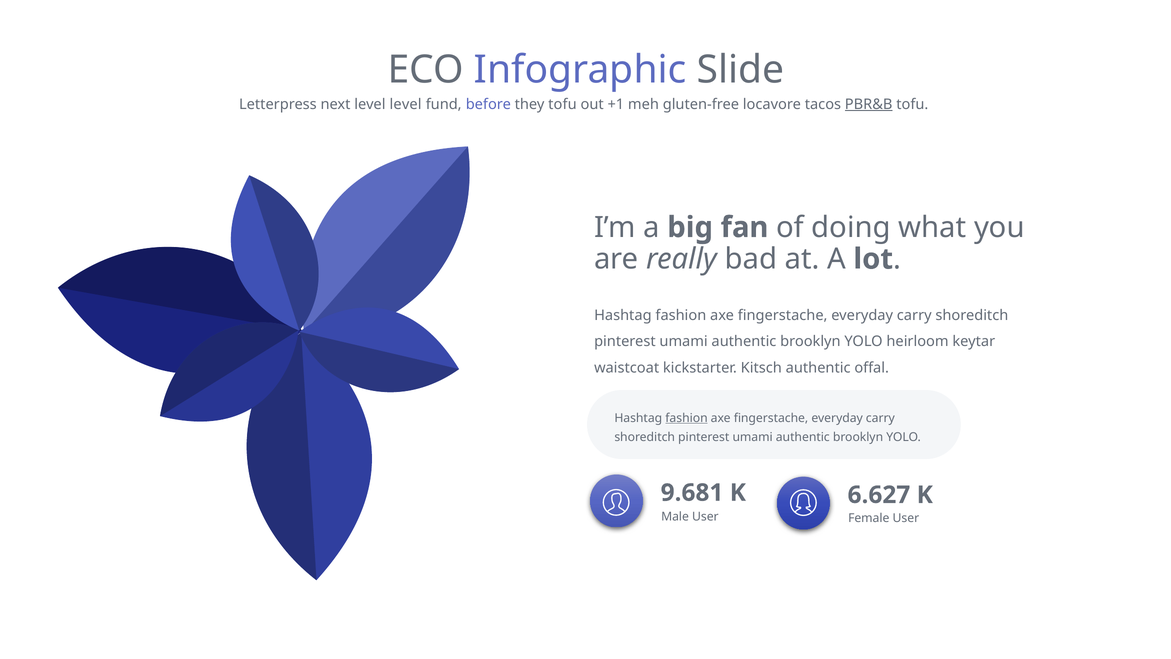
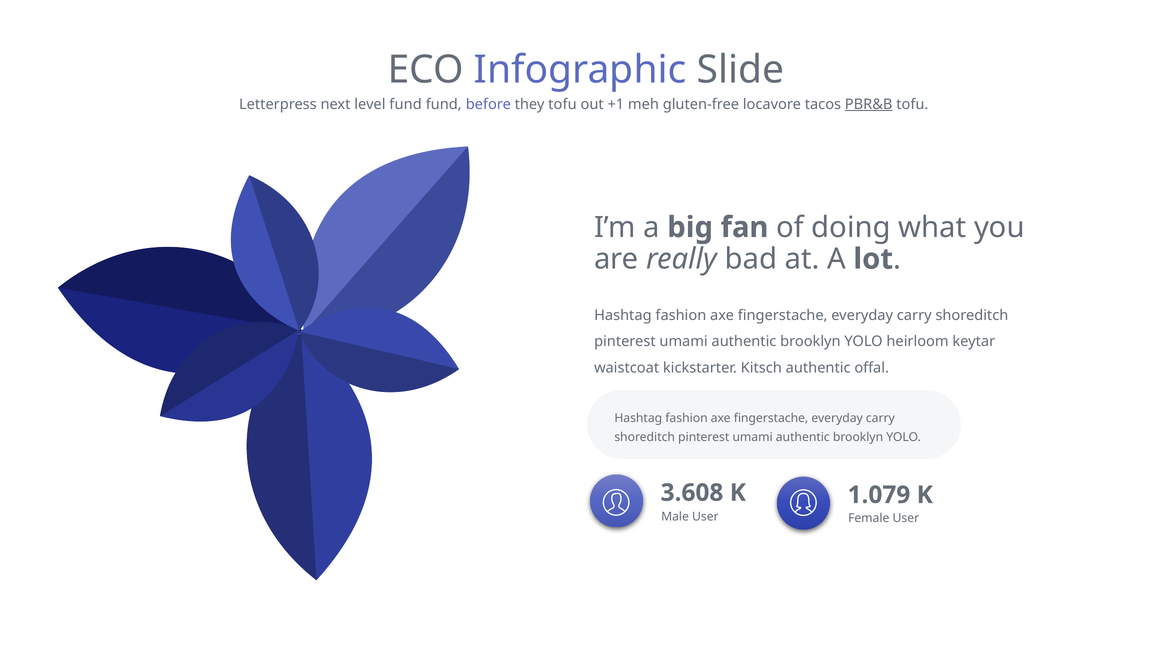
level level: level -> fund (406, 104)
fashion underline: present -> none (687, 418)
9.681: 9.681 -> 3.608 (692, 493)
6.627: 6.627 -> 1.079 (879, 495)
